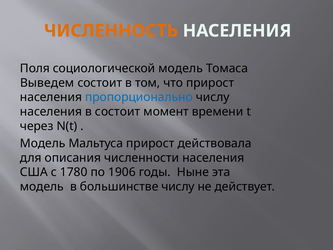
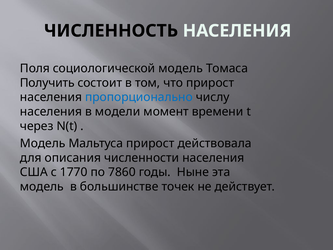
ЧИСЛЕННОСТЬ colour: orange -> black (111, 31)
Выведем: Выведем -> Получить (47, 83)
в состоит: состоит -> модели (118, 112)
1780: 1780 -> 1770 (74, 172)
1906: 1906 -> 7860 (122, 172)
большинстве числу: числу -> точек (178, 186)
